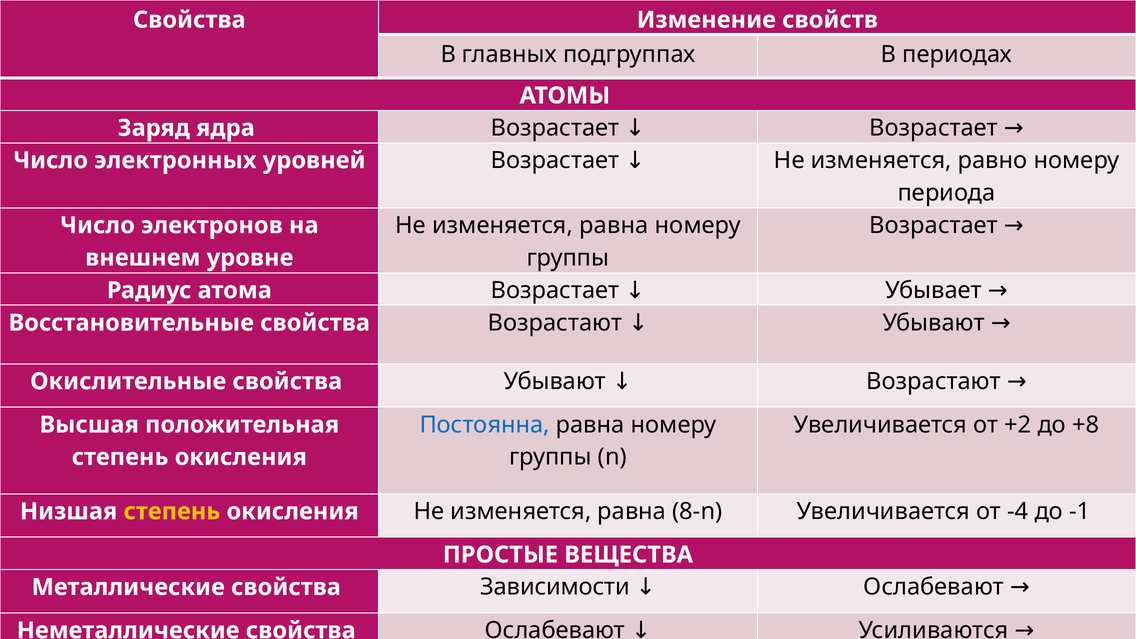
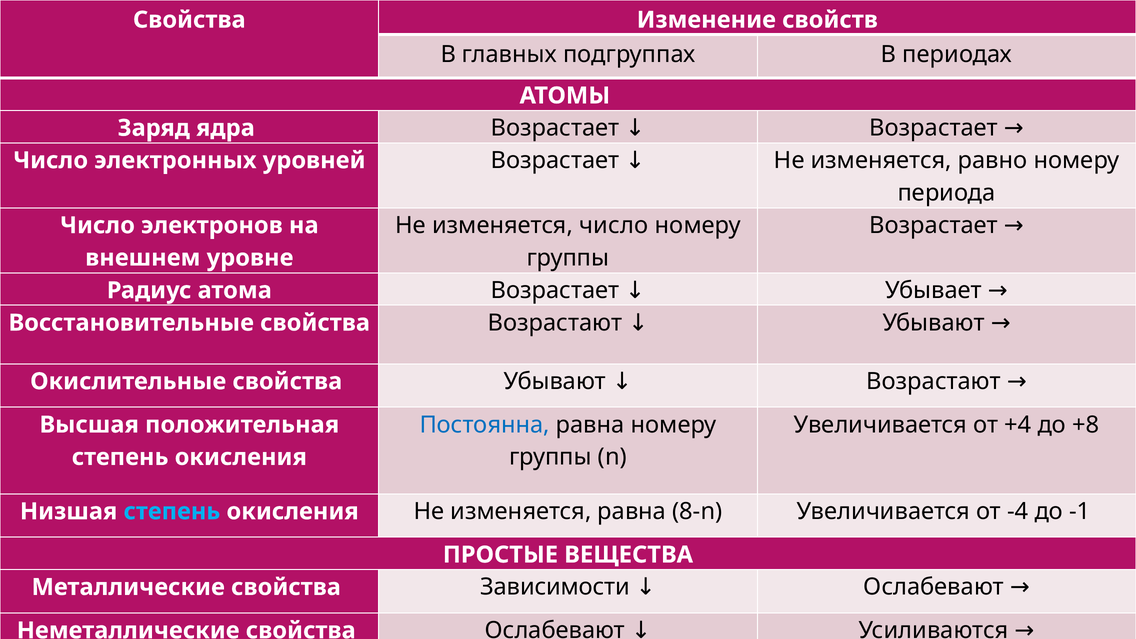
равна: равна -> число (614, 225)
+2: +2 -> +4 (1018, 425)
степень colour: yellow -> light blue (172, 511)
